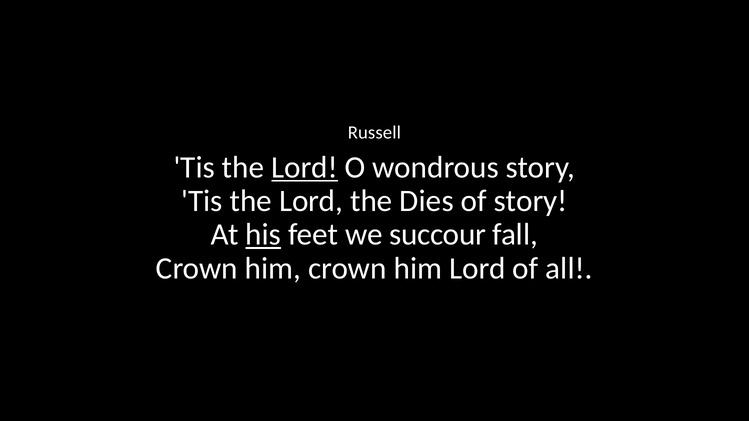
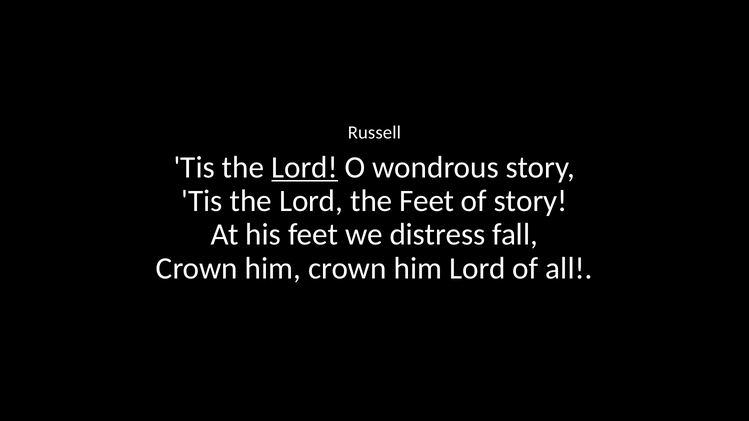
the Dies: Dies -> Feet (427, 201)
his underline: present -> none (263, 235)
succour: succour -> distress (438, 235)
